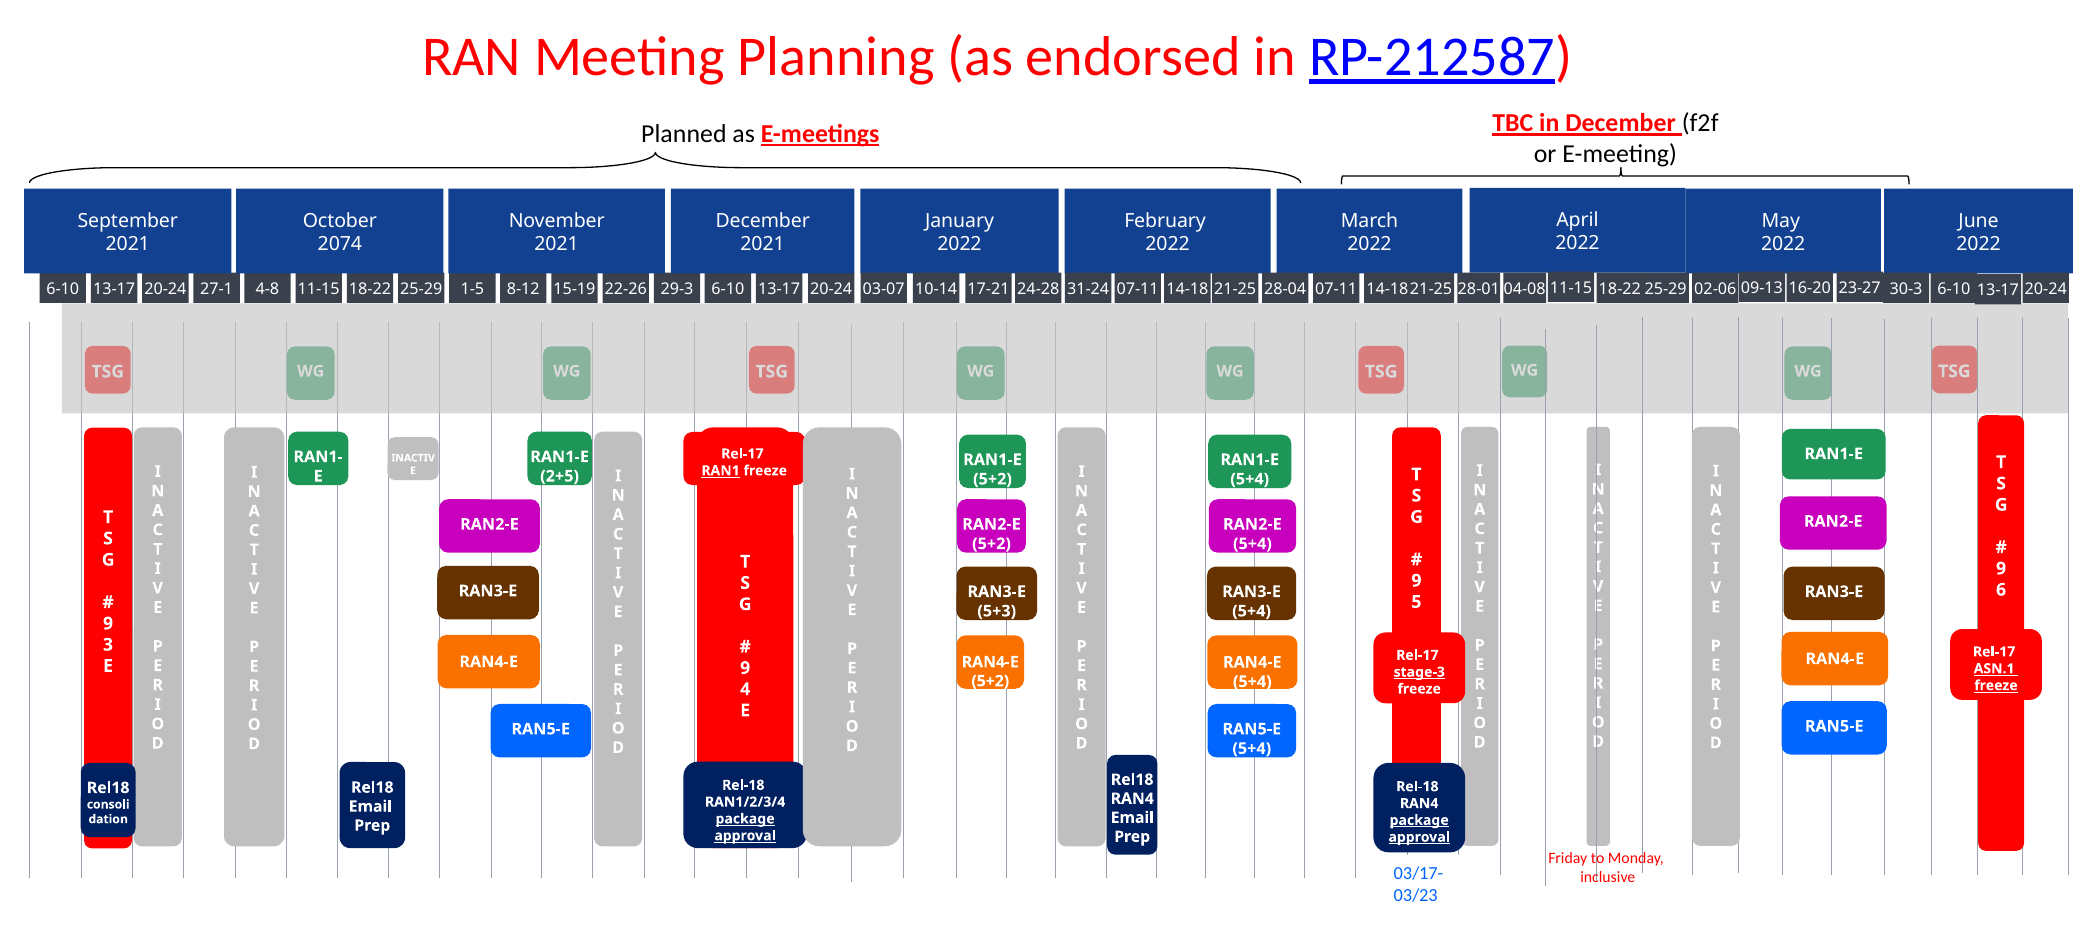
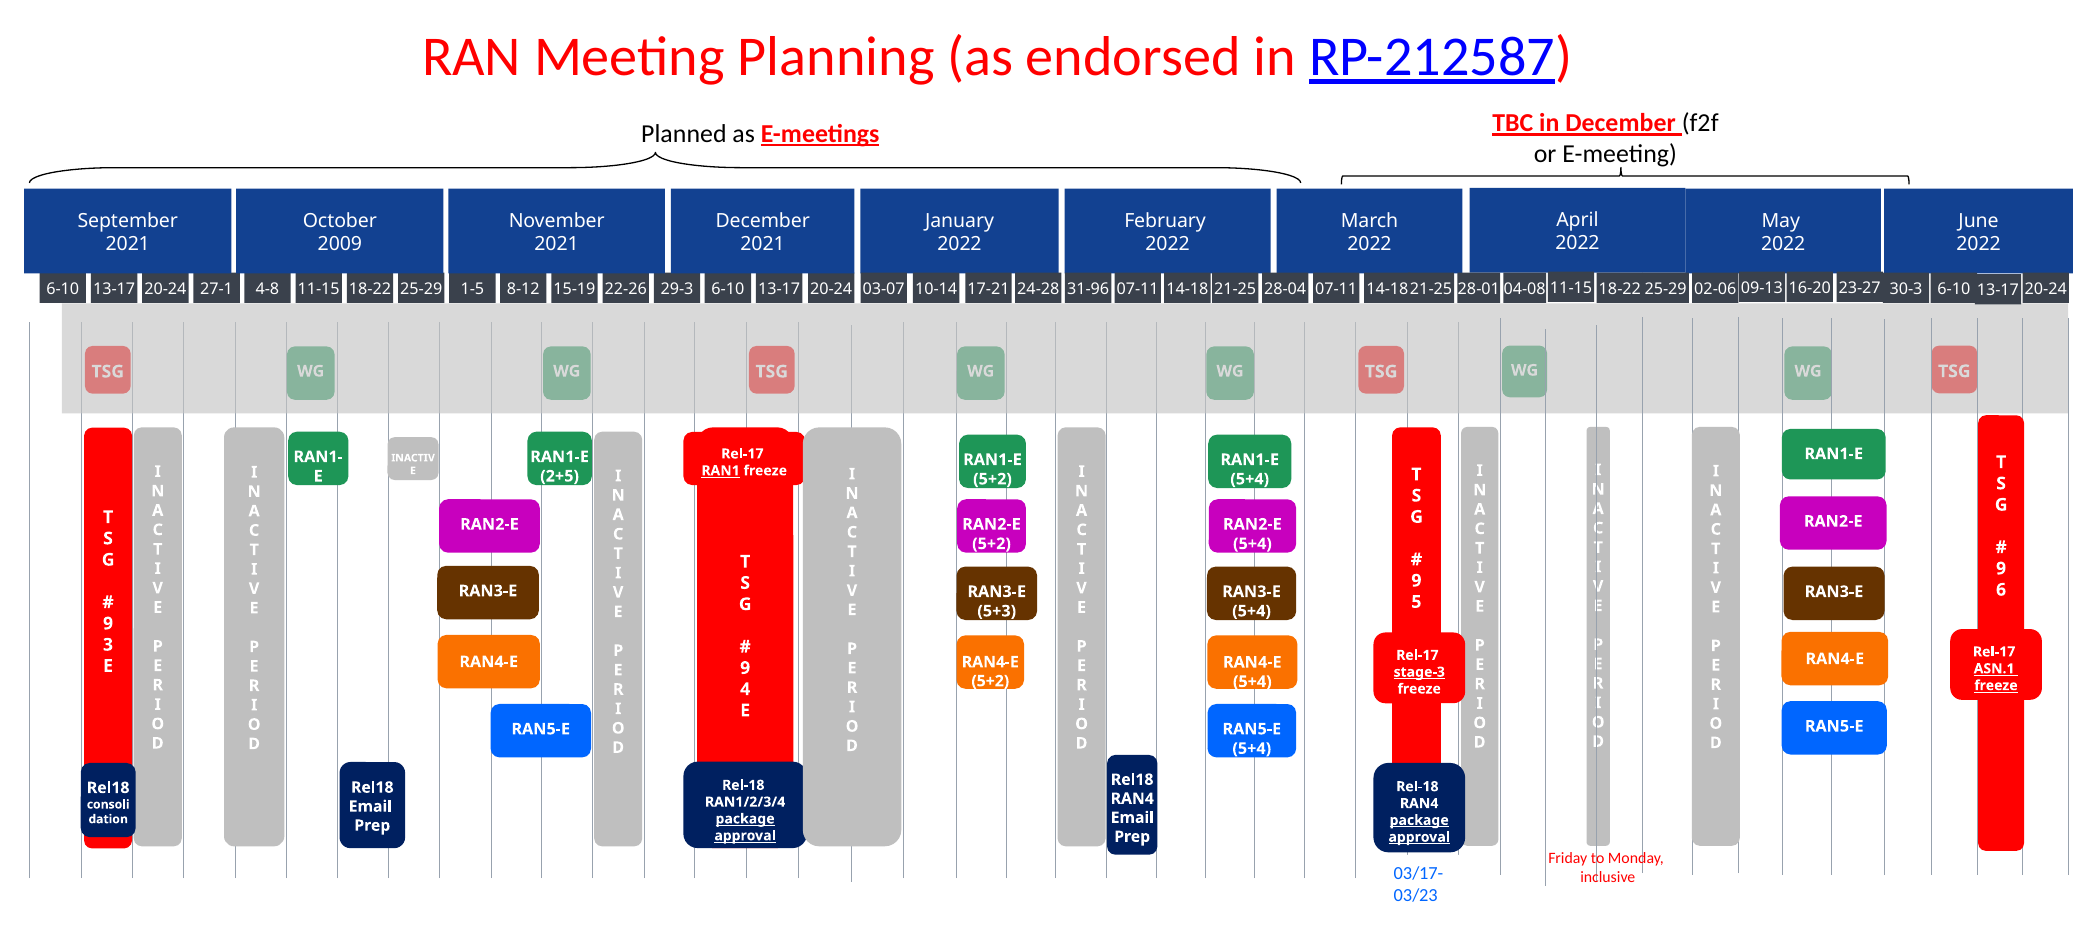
2074: 2074 -> 2009 (340, 244)
31-24: 31-24 -> 31-96 (1088, 289)
